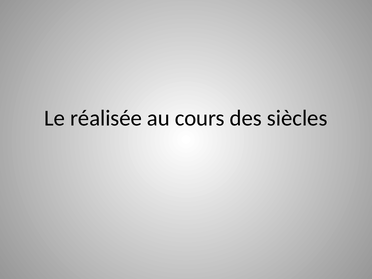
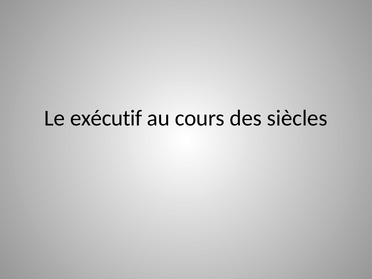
réalisée: réalisée -> exécutif (106, 118)
